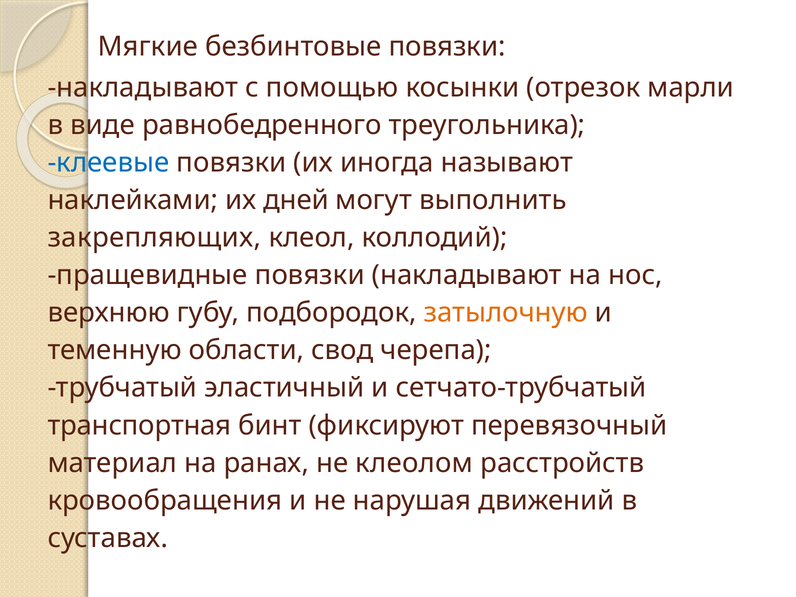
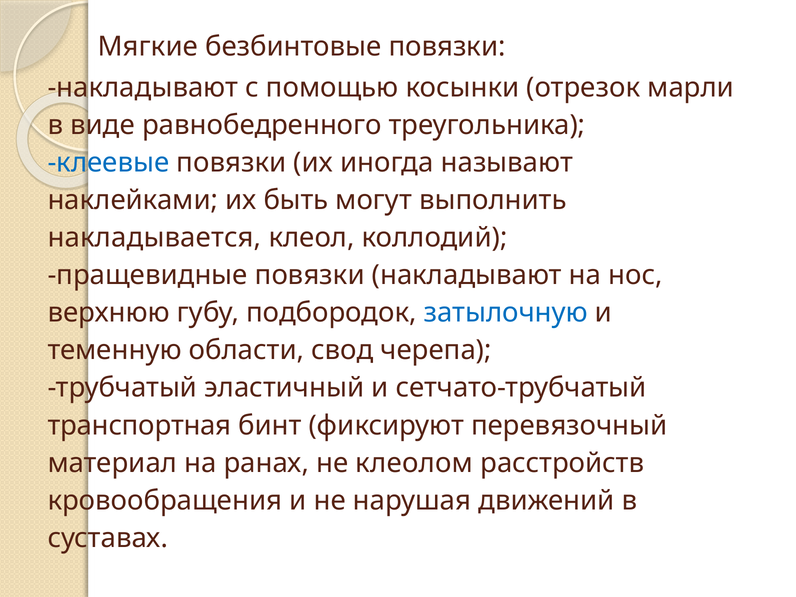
дней: дней -> быть (296, 200)
закрепляющих: закрепляющих -> накладывается (154, 238)
затылочную colour: orange -> blue (506, 313)
